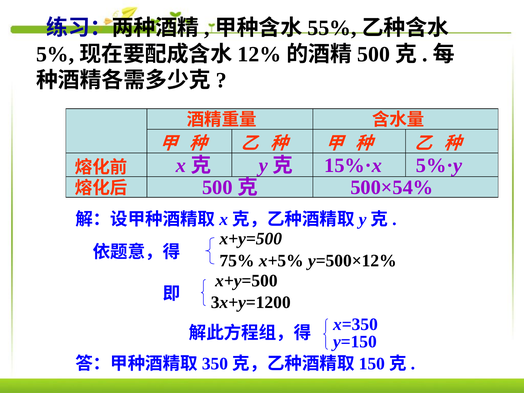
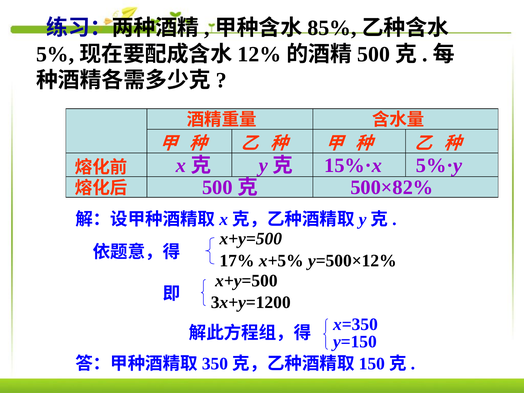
55%: 55% -> 85% (332, 28)
500×54%: 500×54% -> 500×82% (392, 187)
75%: 75% -> 17% (237, 261)
